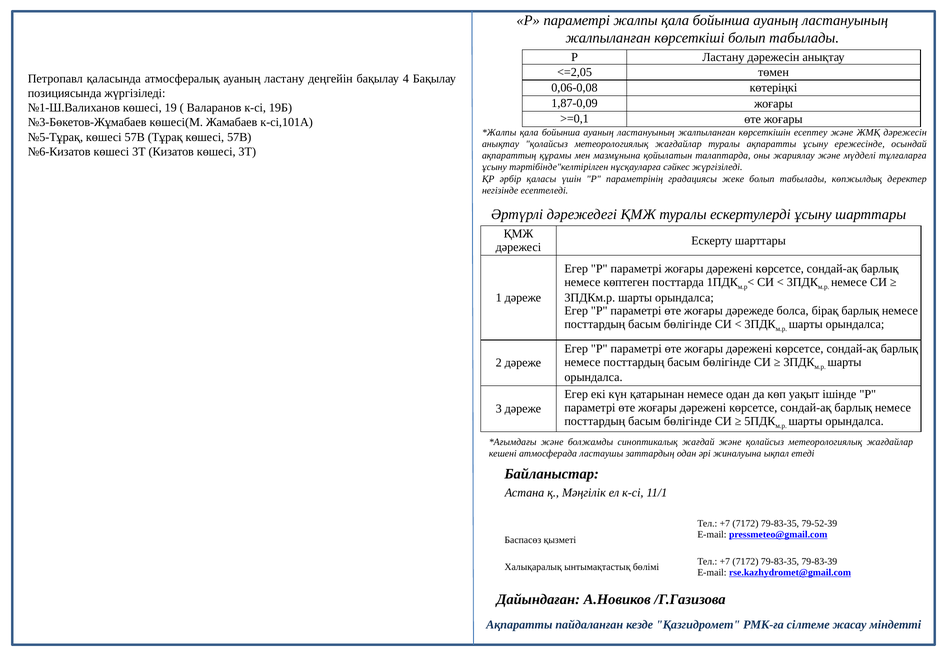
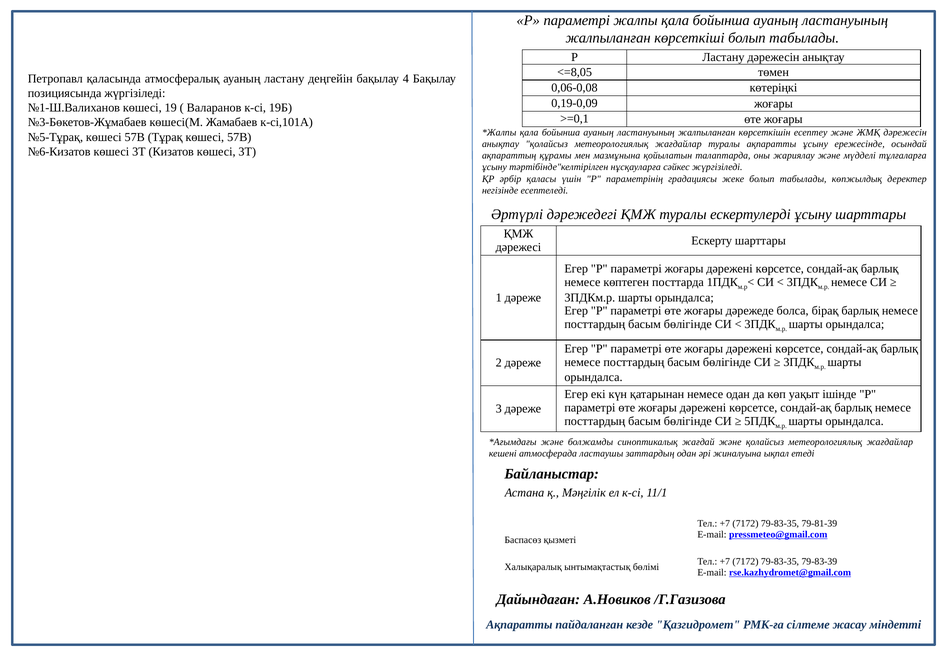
<=2,05: <=2,05 -> <=8,05 (575, 72)
1,87-0,09: 1,87-0,09 -> 0,19-0,09 (575, 103)
79-52-39: 79-52-39 -> 79-81-39 (819, 523)
